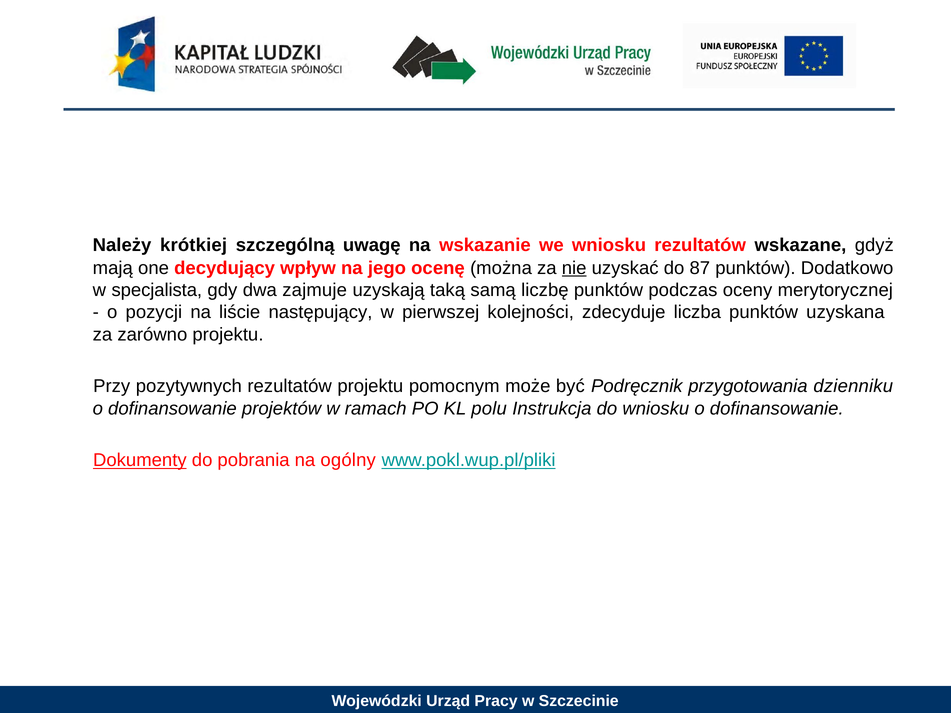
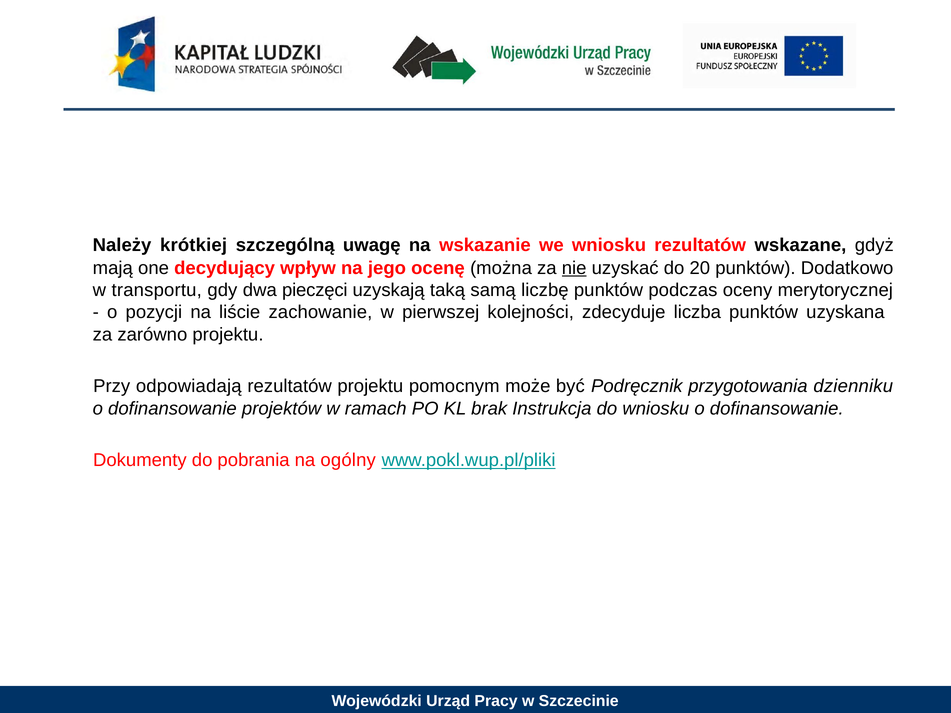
87: 87 -> 20 (700, 268)
specjalista: specjalista -> transportu (157, 290)
zajmuje: zajmuje -> pieczęci (315, 290)
następujący: następujący -> zachowanie (320, 312)
pozytywnych: pozytywnych -> odpowiadają (189, 387)
polu: polu -> brak (489, 409)
Dokumenty underline: present -> none (140, 461)
